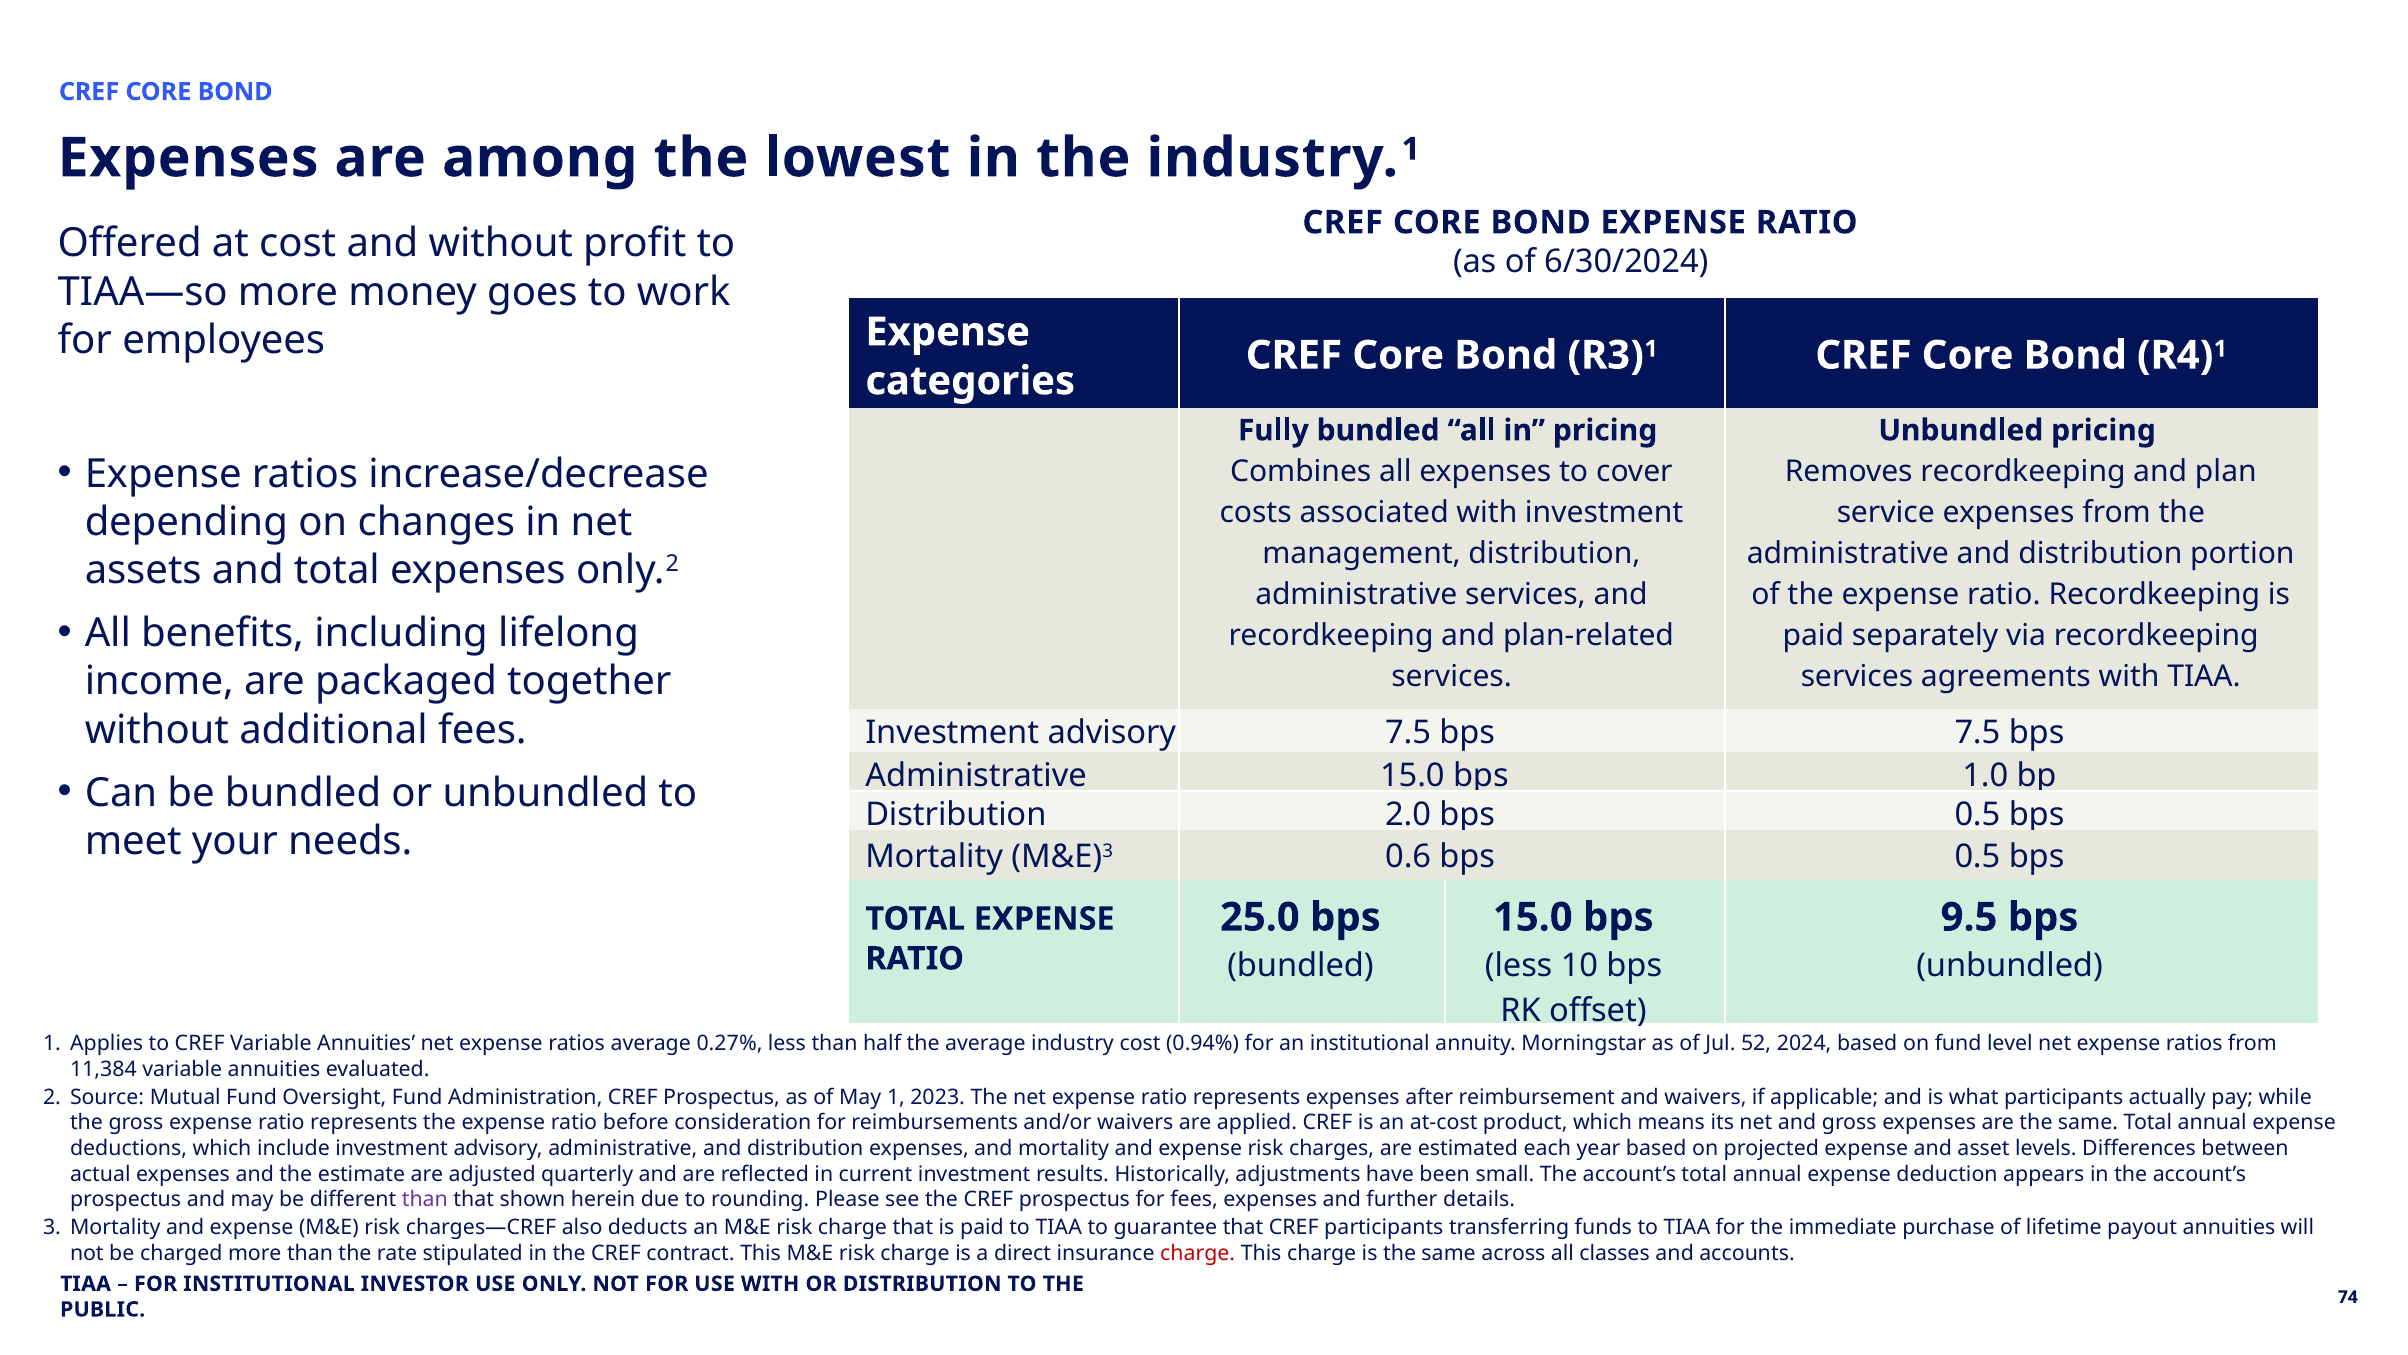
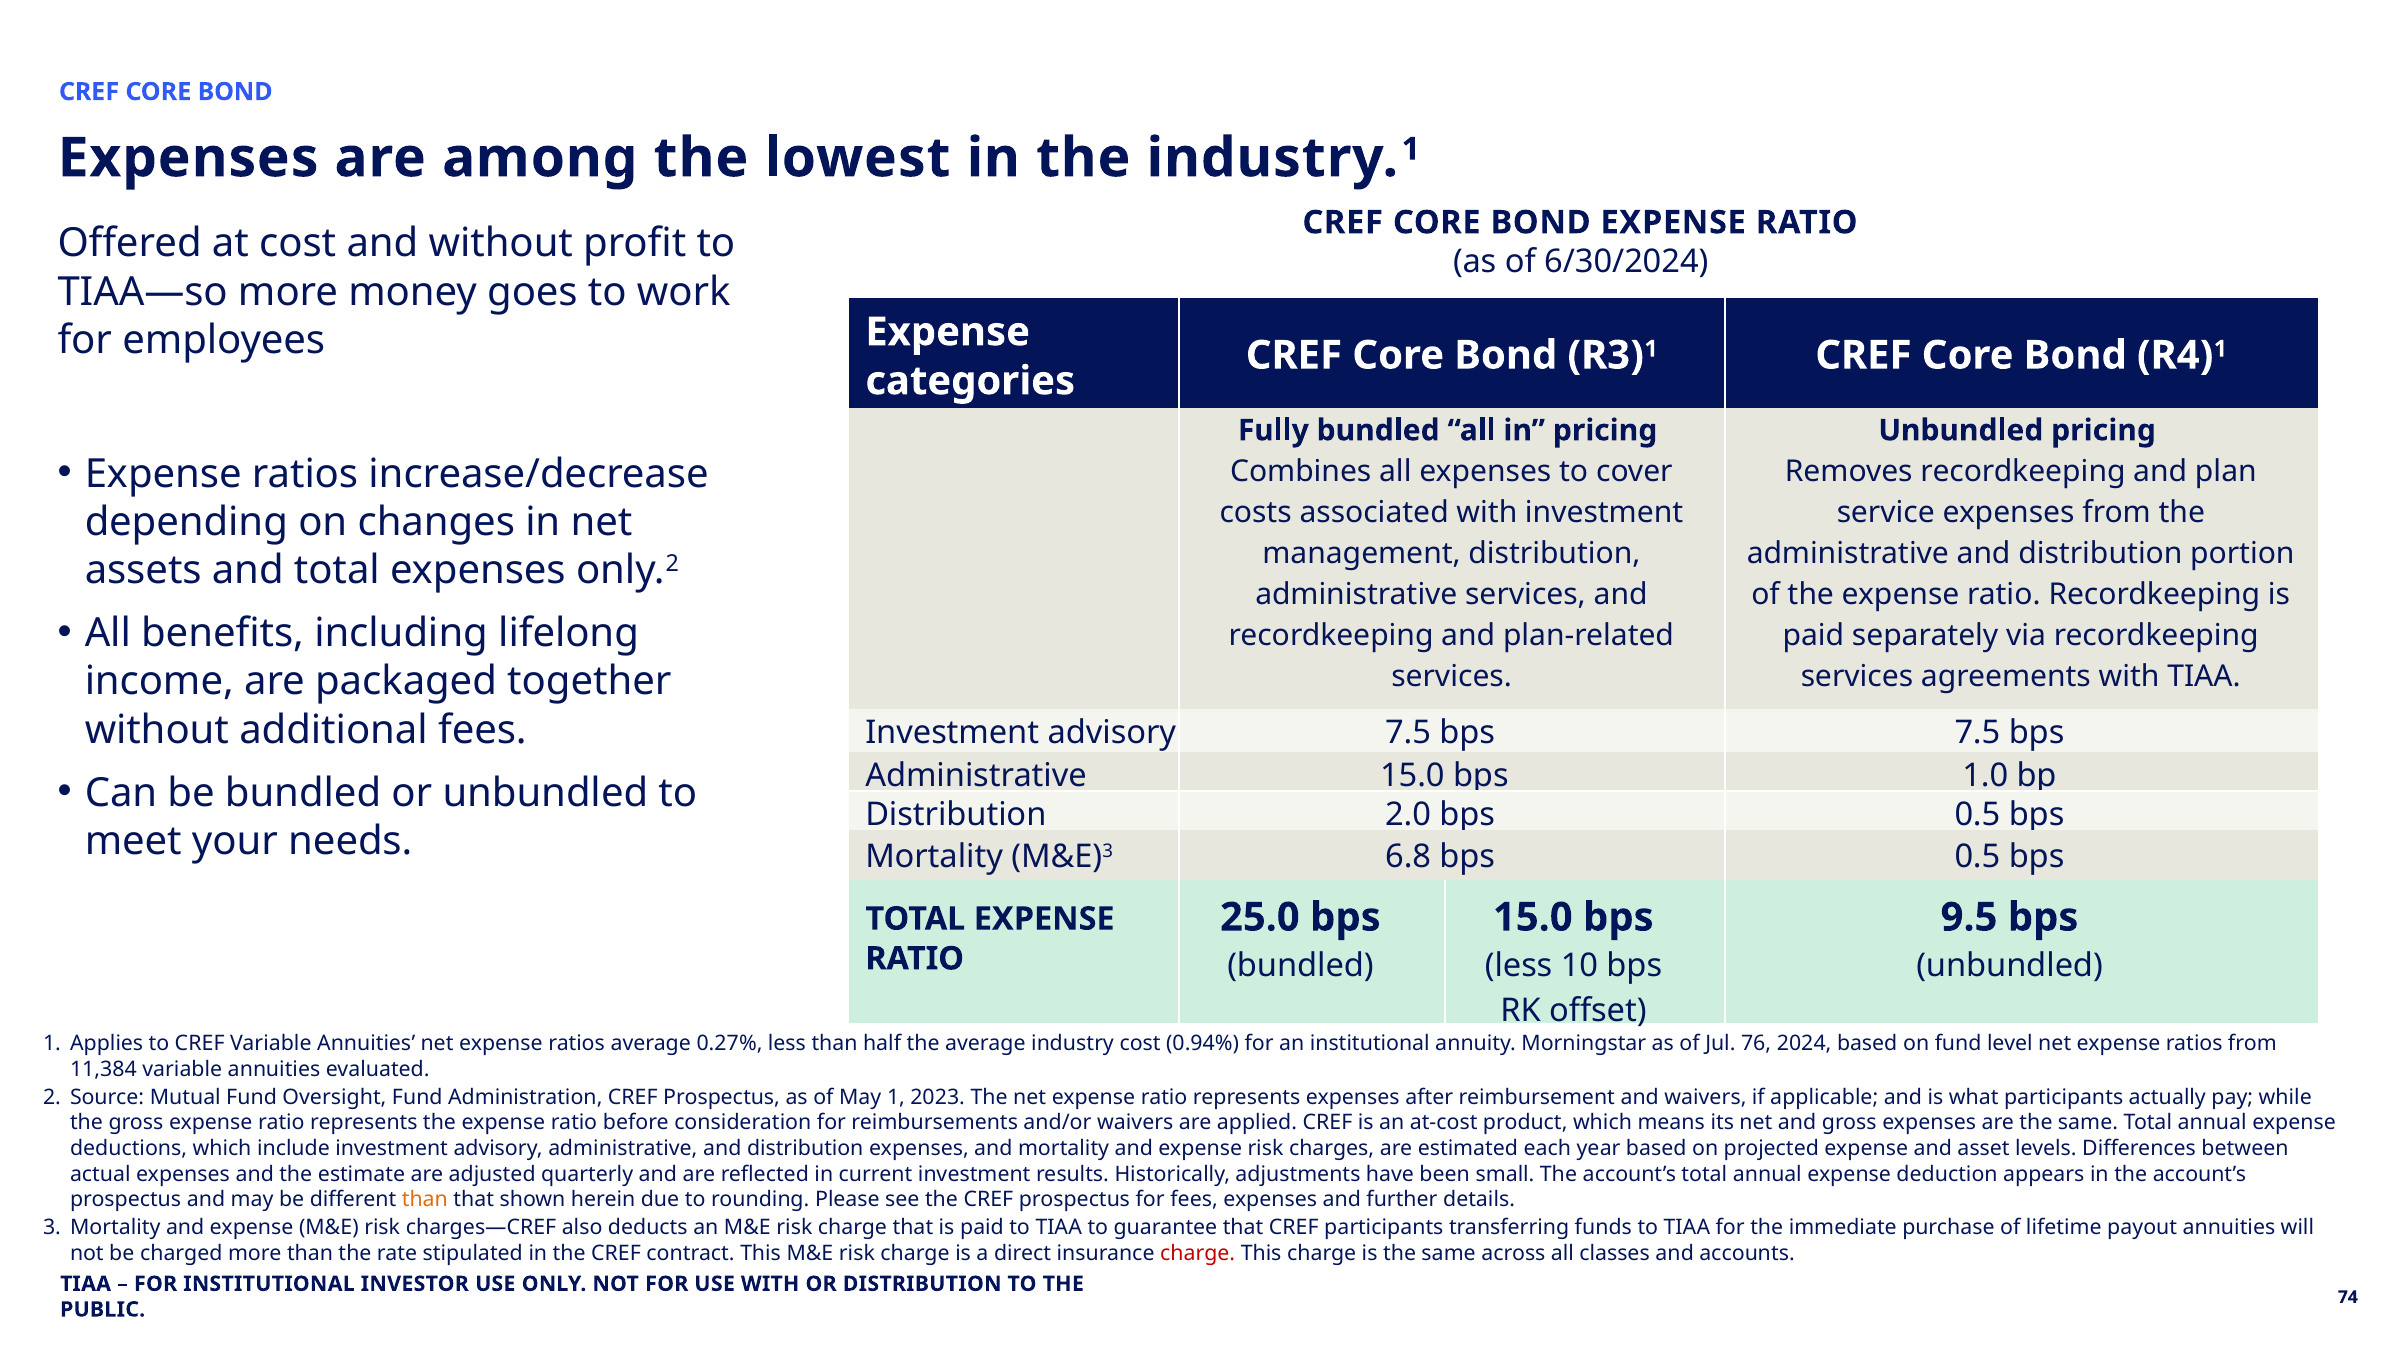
0.6: 0.6 -> 6.8 (1408, 856)
52: 52 -> 76 (1756, 1043)
than colour: purple -> orange (425, 1199)
